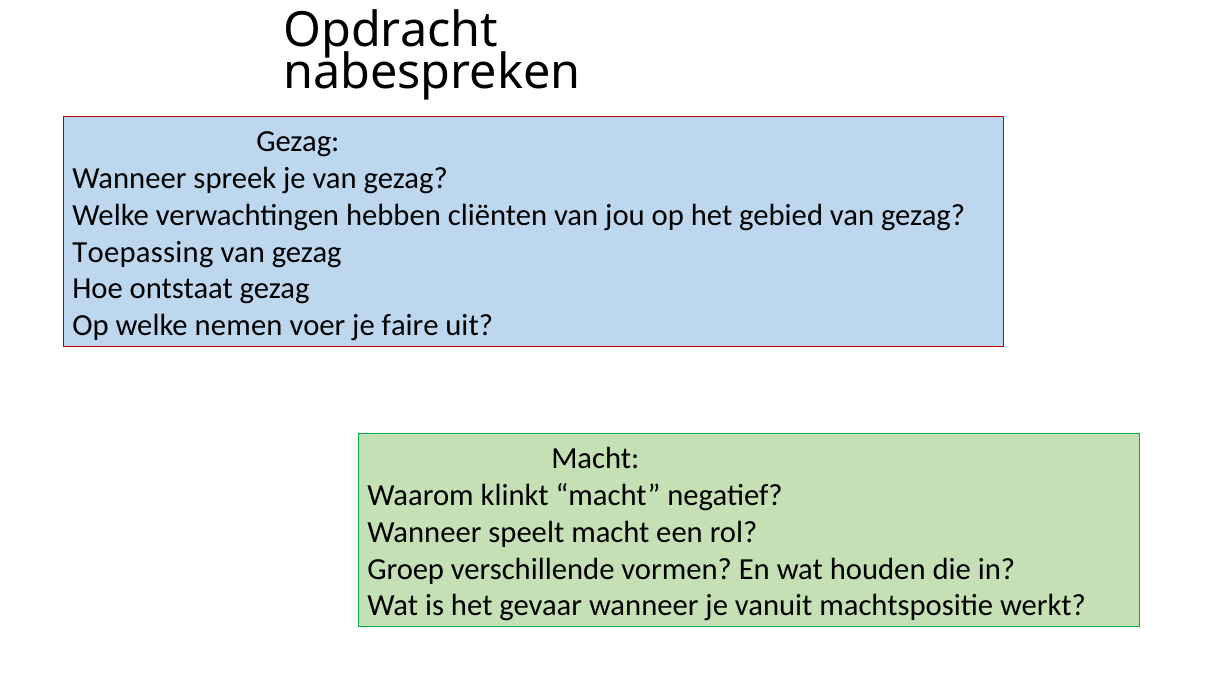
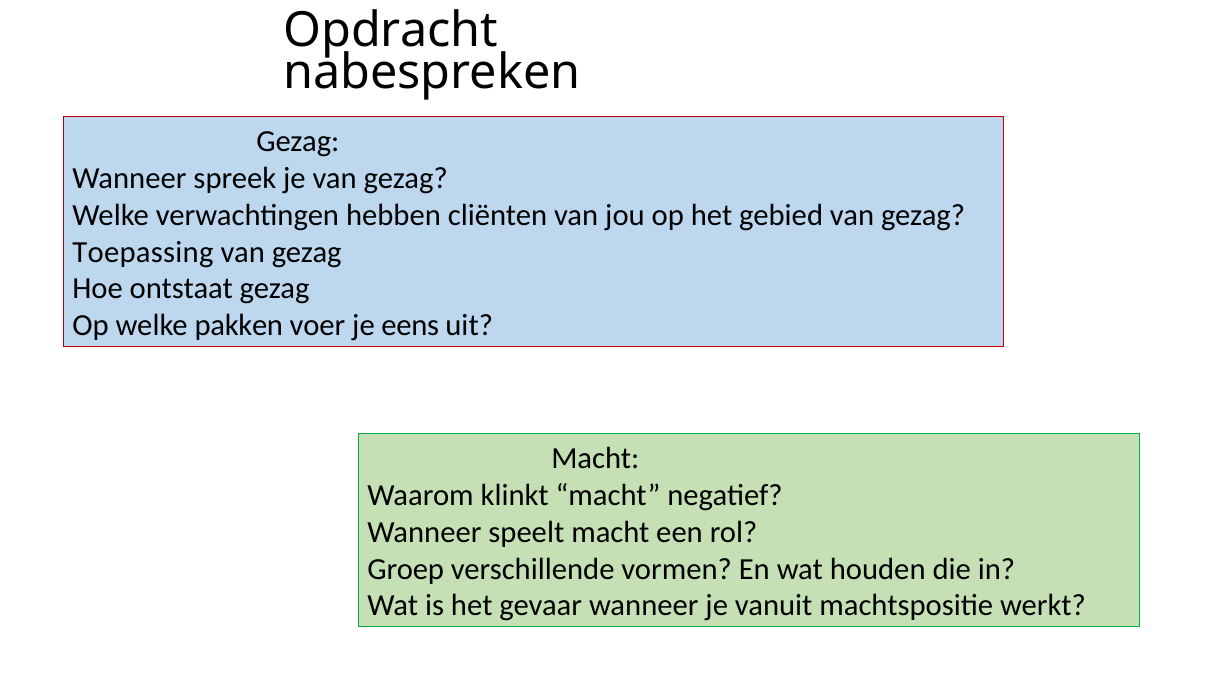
nemen: nemen -> pakken (239, 326)
faire: faire -> eens (410, 326)
